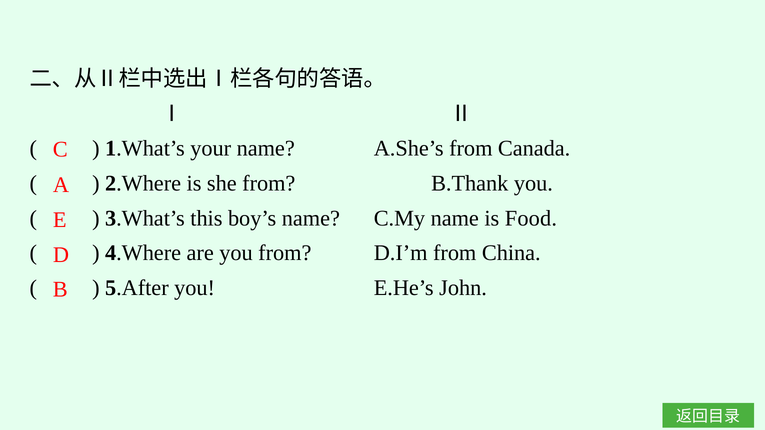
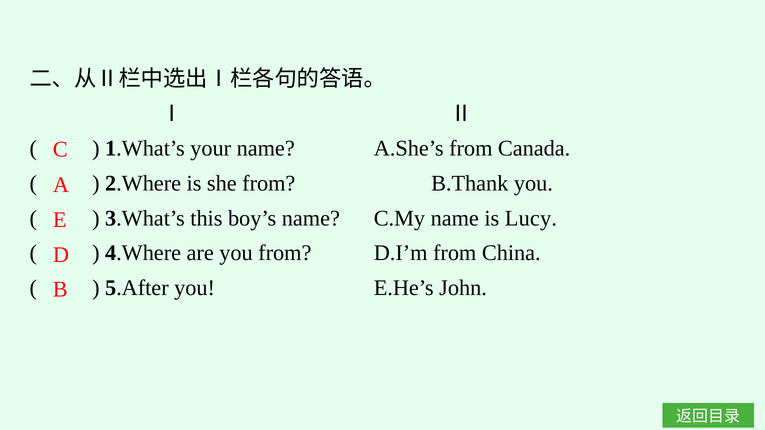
Food: Food -> Lucy (531, 218)
